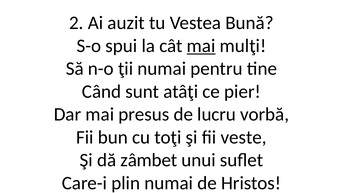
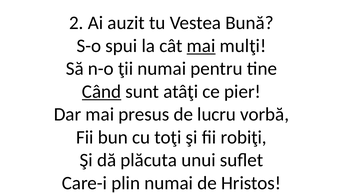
Când underline: none -> present (102, 92)
veste: veste -> robiţi (244, 137)
zâmbet: zâmbet -> plăcuta (149, 160)
